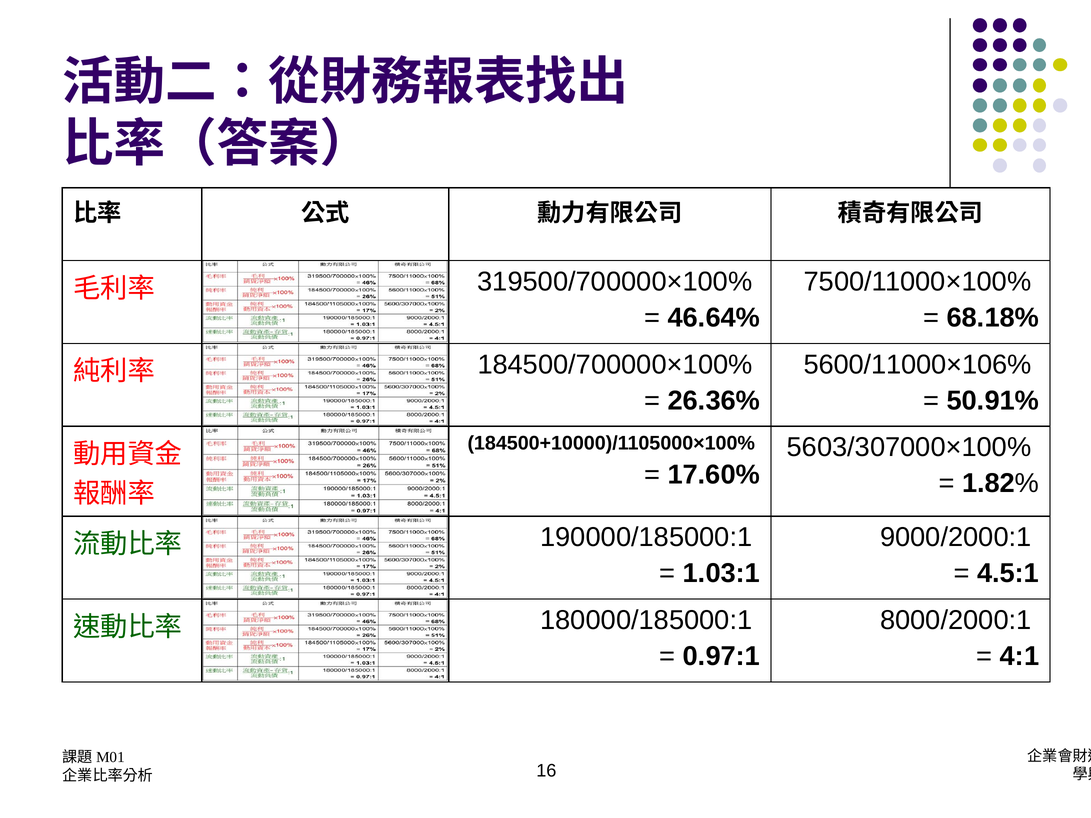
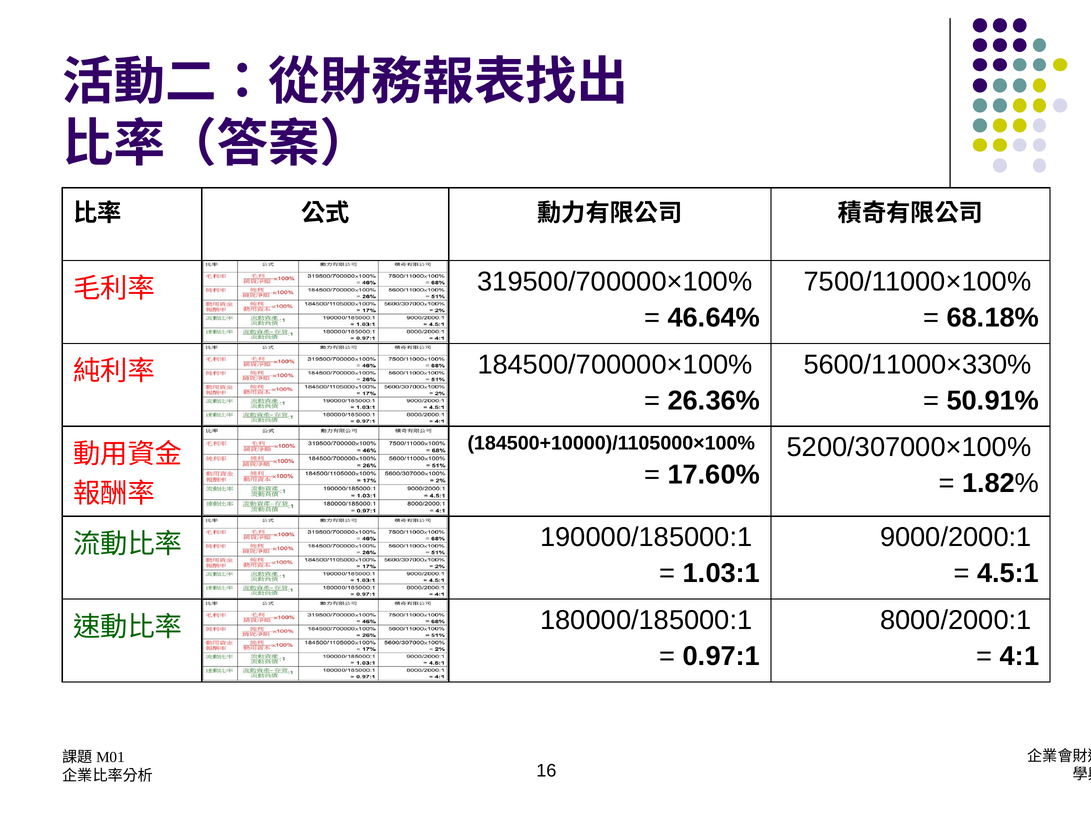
5600/11000×106%: 5600/11000×106% -> 5600/11000×330% (918, 365)
5603/307000×100%: 5603/307000×100% -> 5200/307000×100% (909, 448)
